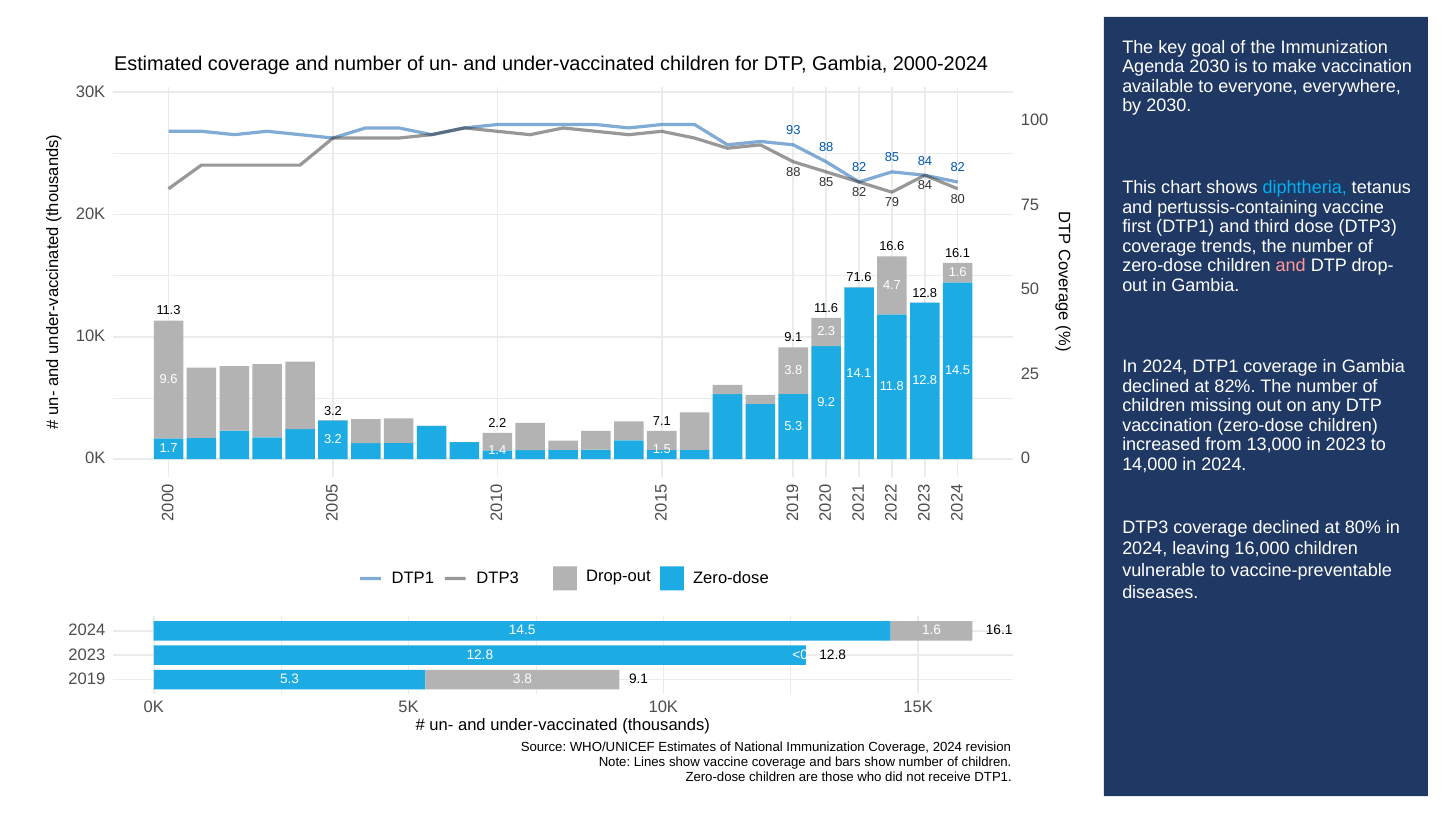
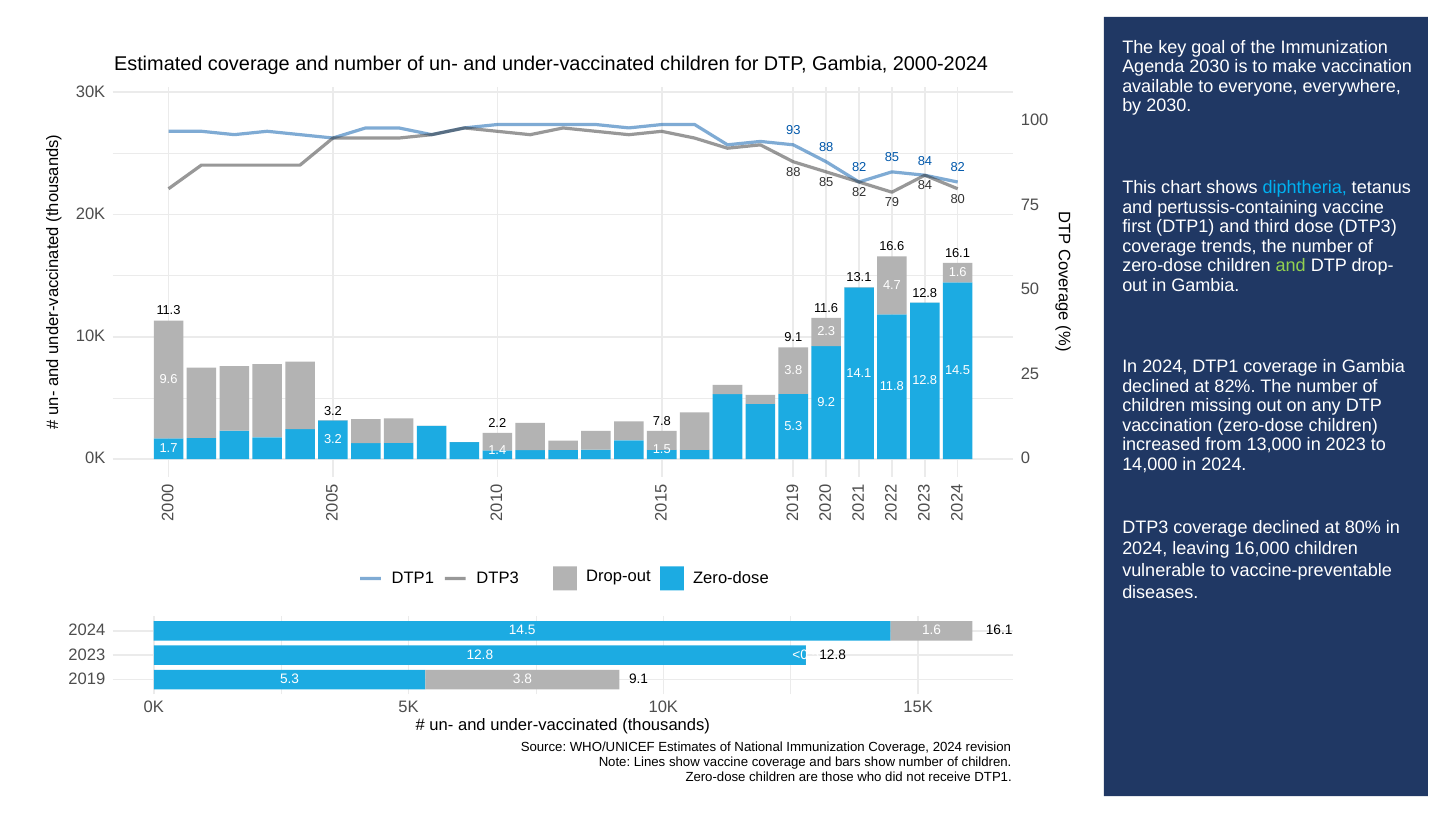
and colour: pink -> light green (1291, 266)
71.6: 71.6 -> 13.1 (859, 278)
7.1: 7.1 -> 7.8 (662, 421)
